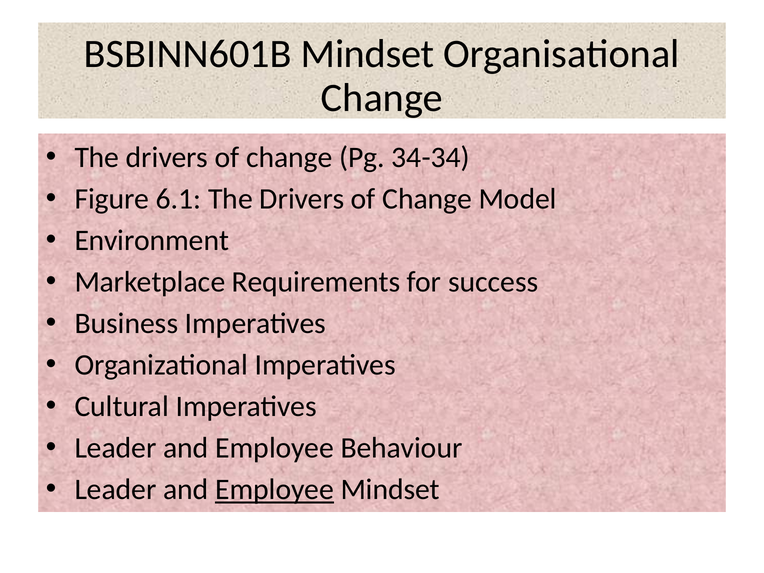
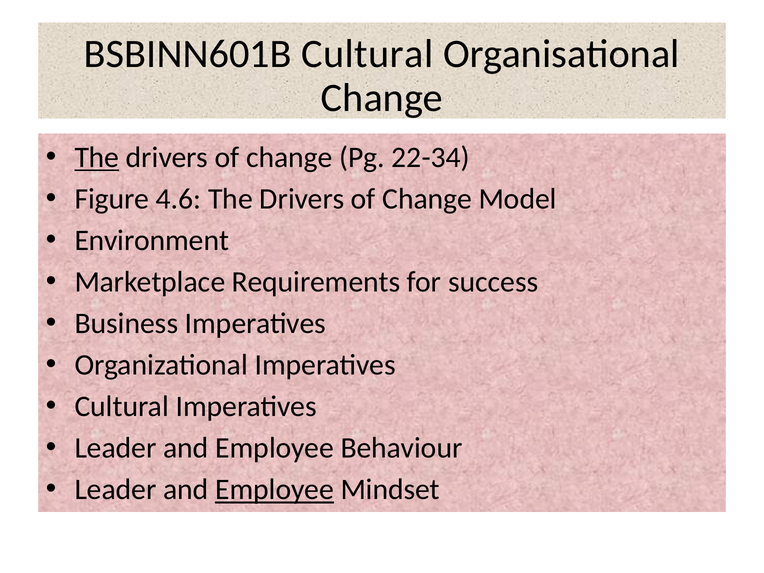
BSBINN601B Mindset: Mindset -> Cultural (367, 54)
The underline: none -> present (97, 157)
34-34: 34-34 -> 22-34 (431, 157)
6.1: 6.1 -> 4.6 (179, 199)
